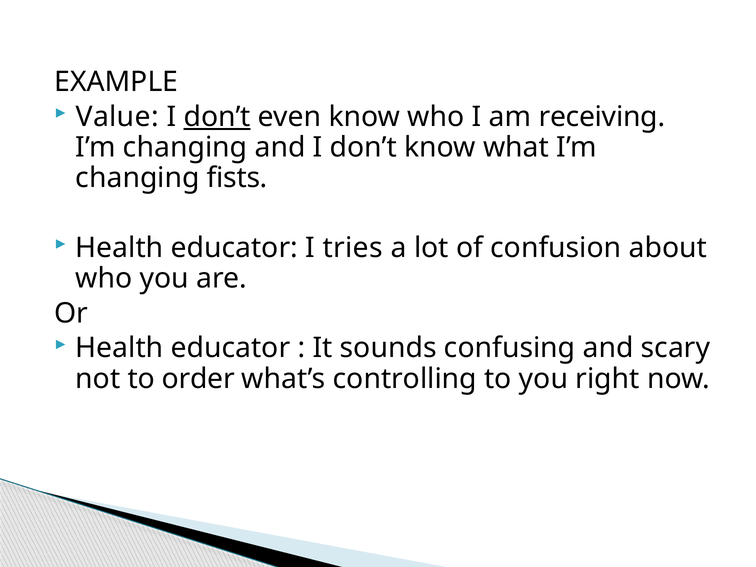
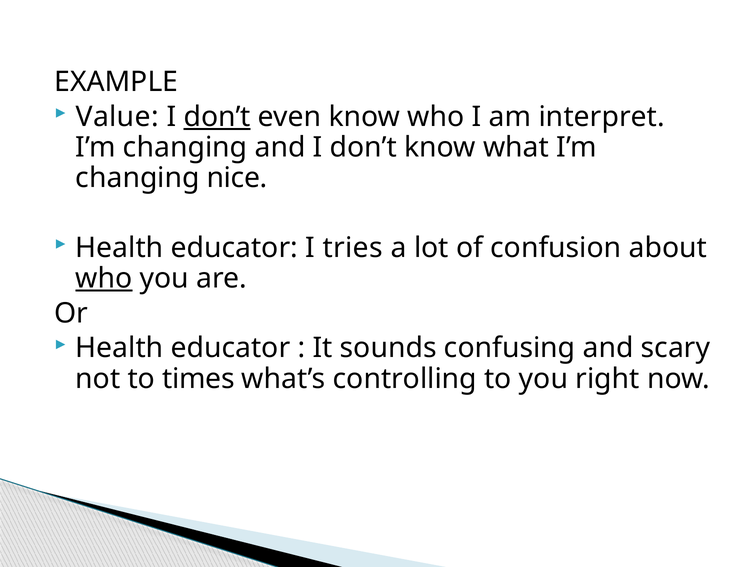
receiving: receiving -> interpret (602, 117)
fists: fists -> nice (237, 178)
who underline: none -> present (104, 278)
order: order -> times (198, 379)
